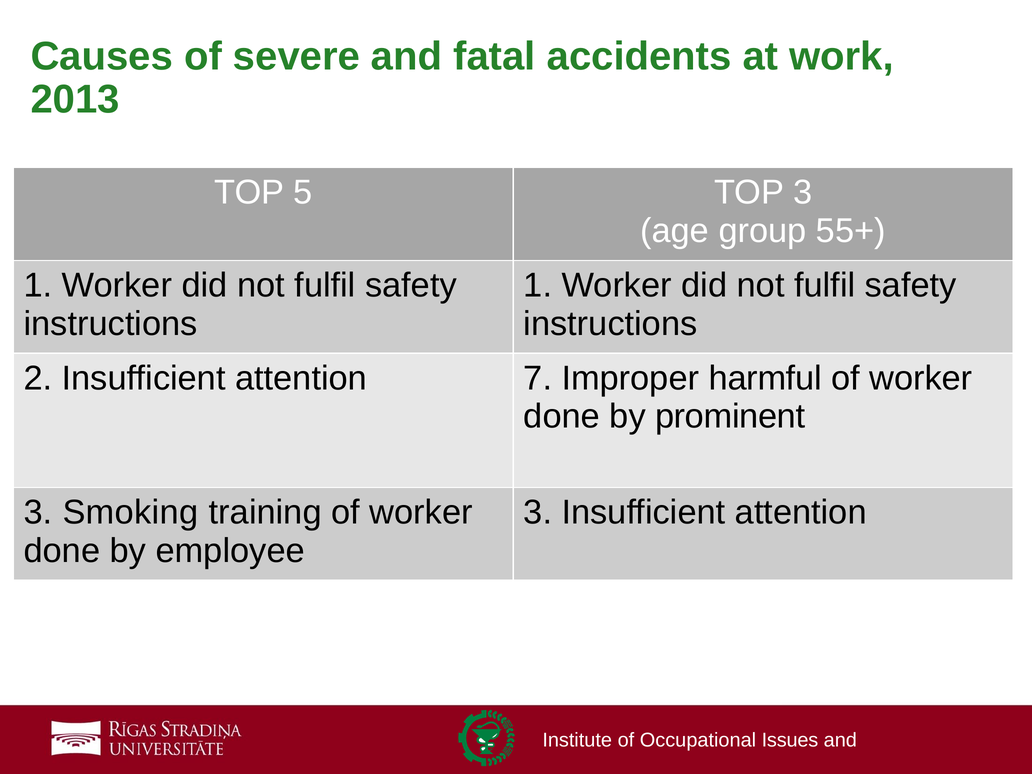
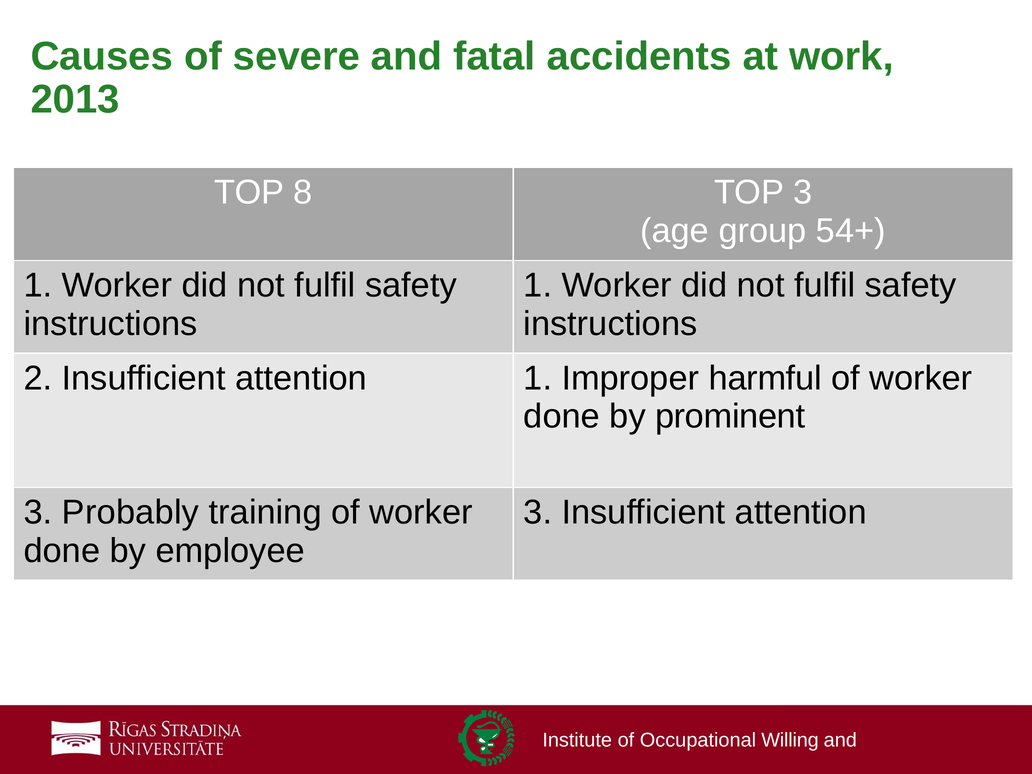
5: 5 -> 8 (303, 192)
55+: 55+ -> 54+ (851, 231)
attention 7: 7 -> 1 (538, 378)
Smoking: Smoking -> Probably (131, 512)
Issues: Issues -> Willing (790, 740)
